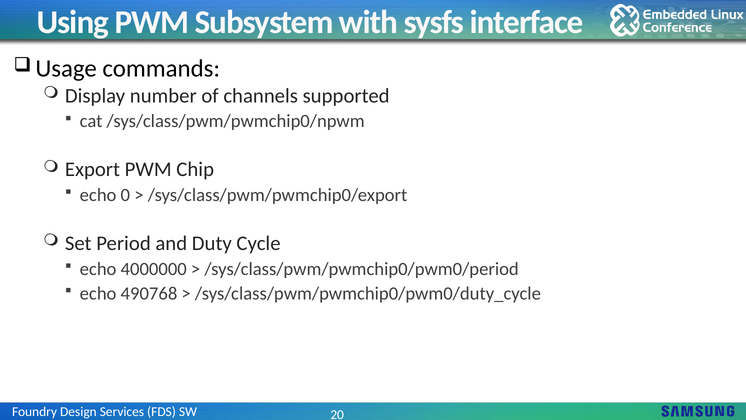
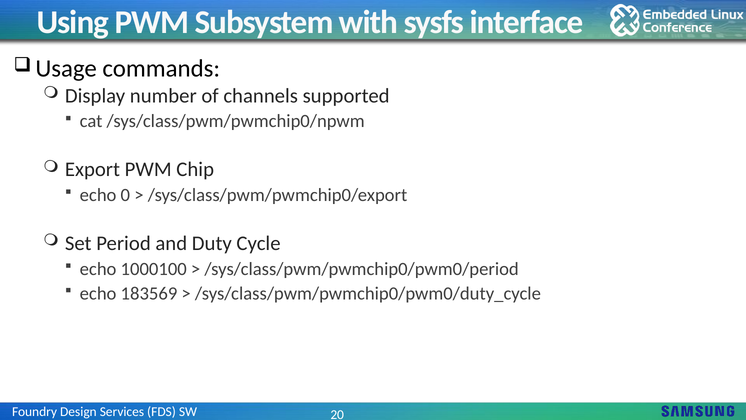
4000000: 4000000 -> 1000100 (154, 269)
490768: 490768 -> 183569 (149, 293)
